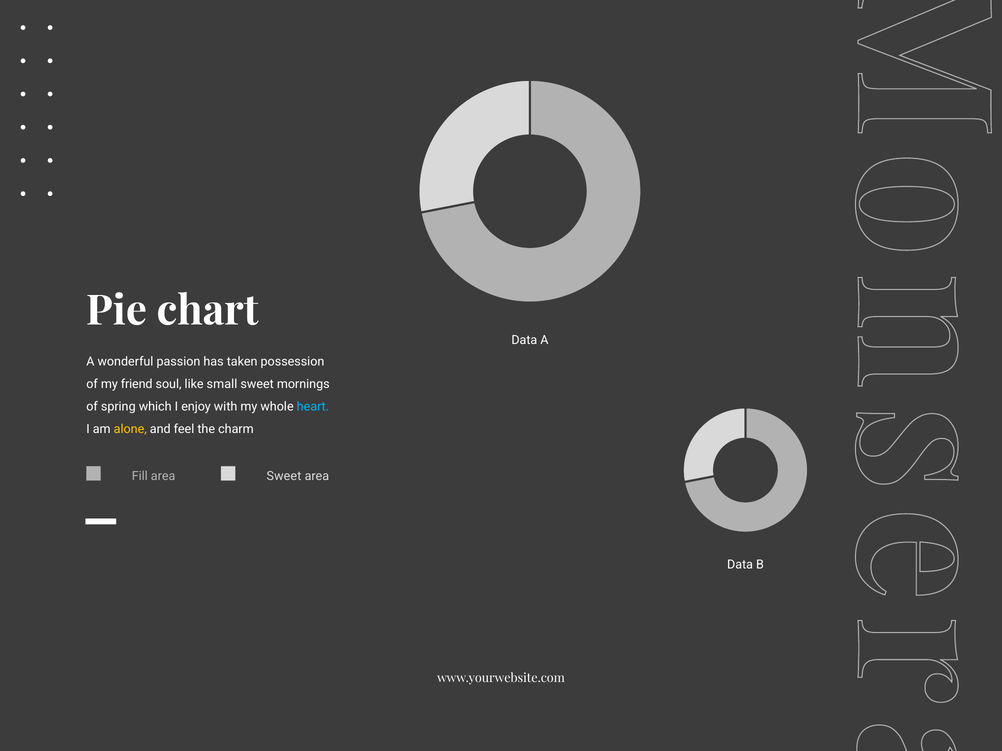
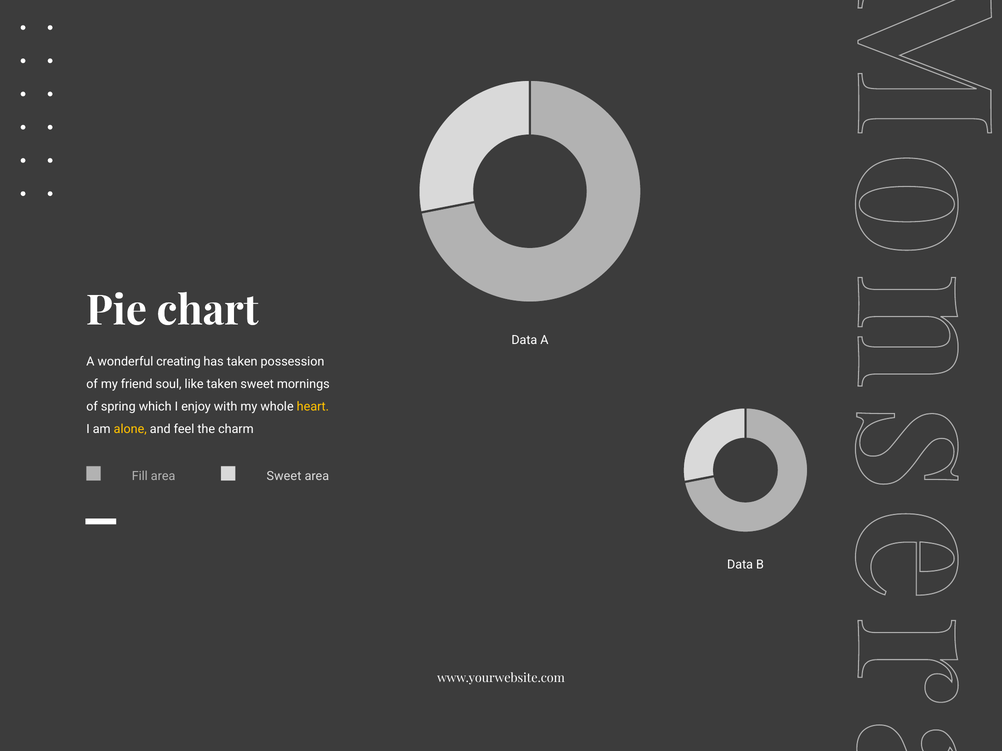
passion: passion -> creating (178, 362)
like small: small -> taken (222, 384)
heart colour: light blue -> yellow (313, 407)
